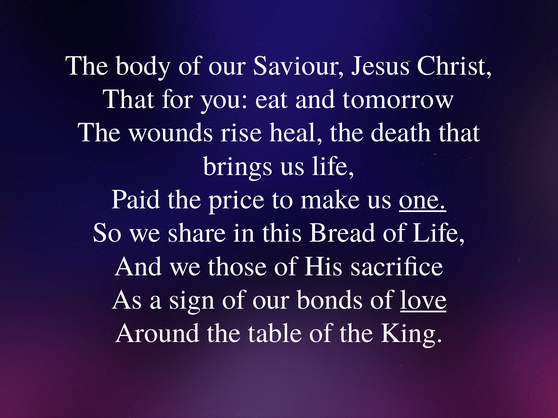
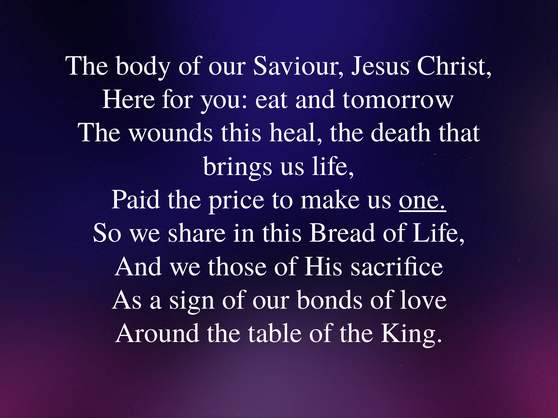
That: That -> Here (129, 99)
wounds rise: rise -> this (242, 133)
love underline: present -> none (424, 300)
